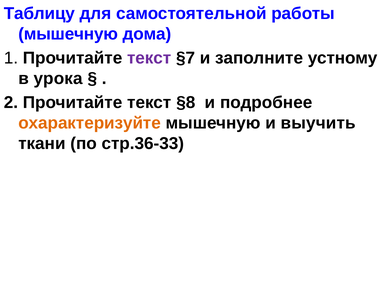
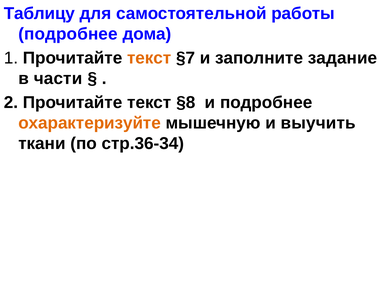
мышечную: мышечную -> подробнее (68, 34)
текст colour: purple -> orange (149, 58)
устному: устному -> задание (343, 58)
урока: урока -> части (58, 78)
стр.36-33: стр.36-33 -> стр.36-34 (143, 143)
